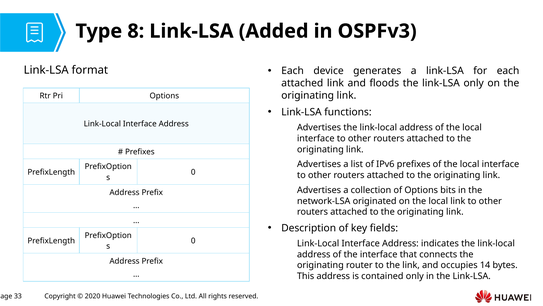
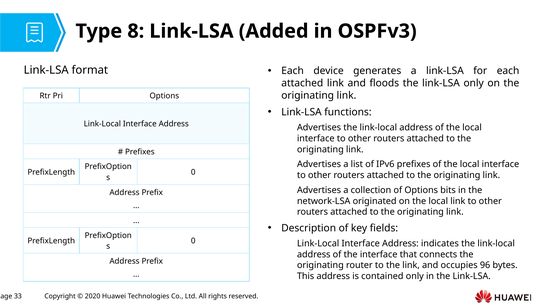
14: 14 -> 96 (485, 265)
